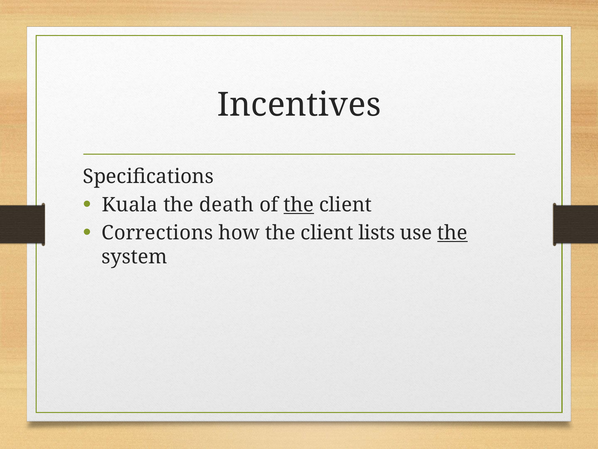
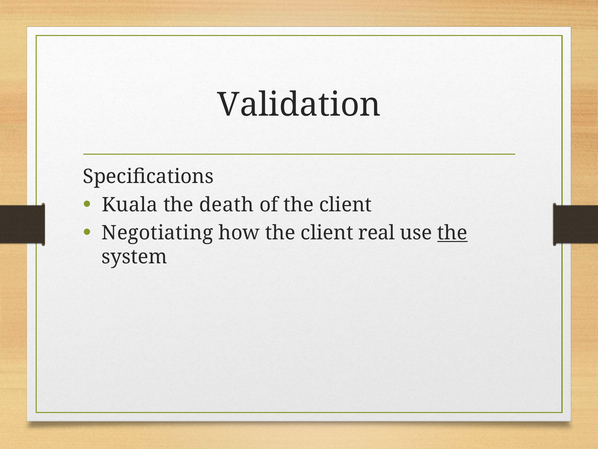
Incentives: Incentives -> Validation (299, 105)
the underline: present -> none (299, 205)
Corrections: Corrections -> Negotiating (157, 233)
lists: lists -> real (377, 233)
